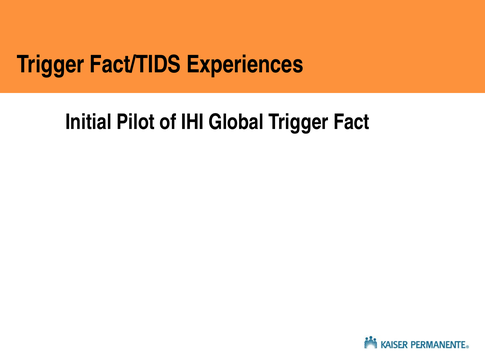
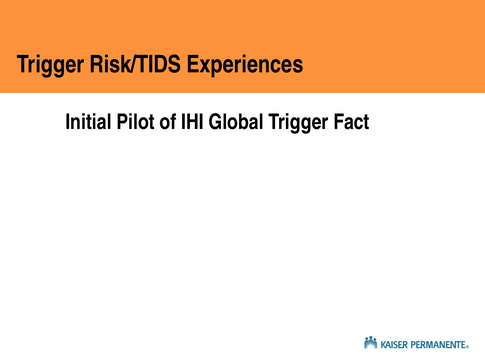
Fact/TIDS: Fact/TIDS -> Risk/TIDS (135, 64)
